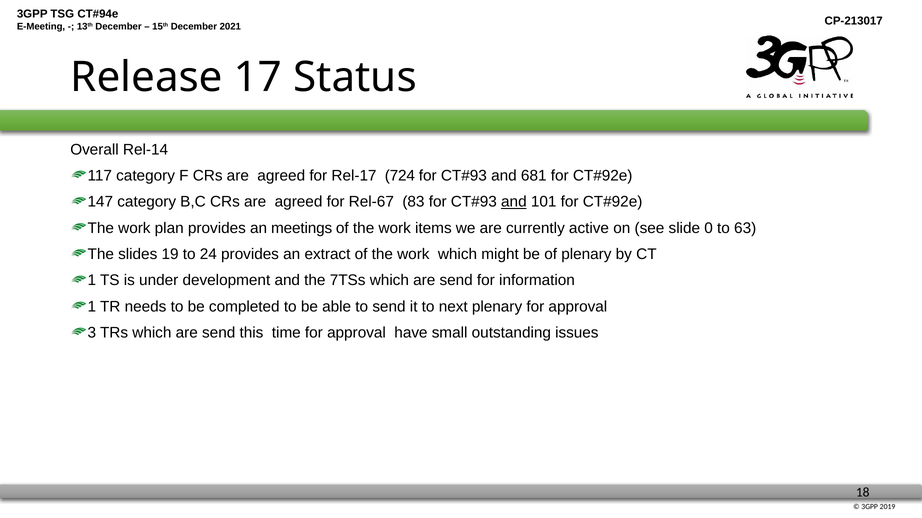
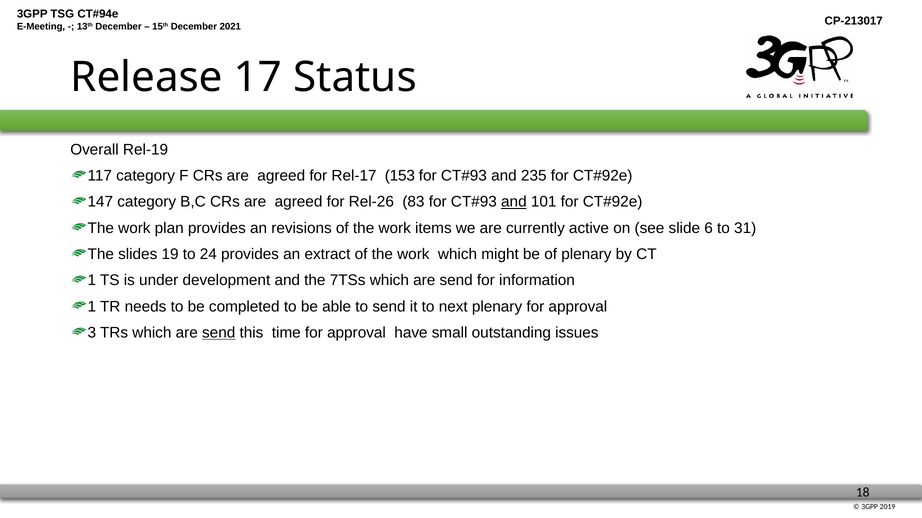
Rel-14: Rel-14 -> Rel-19 (146, 150)
724: 724 -> 153 (400, 176)
681: 681 -> 235 (534, 176)
Rel-67: Rel-67 -> Rel-26 (371, 202)
meetings: meetings -> revisions (302, 228)
0: 0 -> 6 (709, 228)
63: 63 -> 31 (745, 228)
send underline: none -> present (219, 333)
